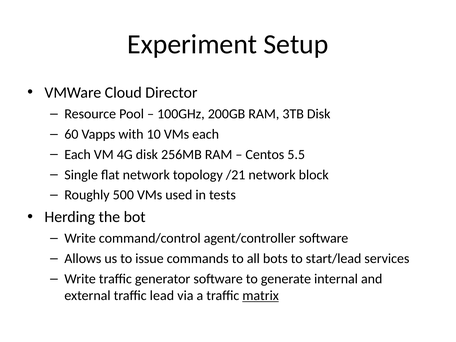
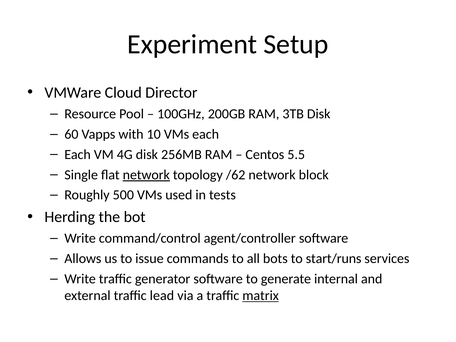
network underline: none -> present (146, 175)
/21: /21 -> /62 (236, 175)
start/lead: start/lead -> start/runs (334, 259)
